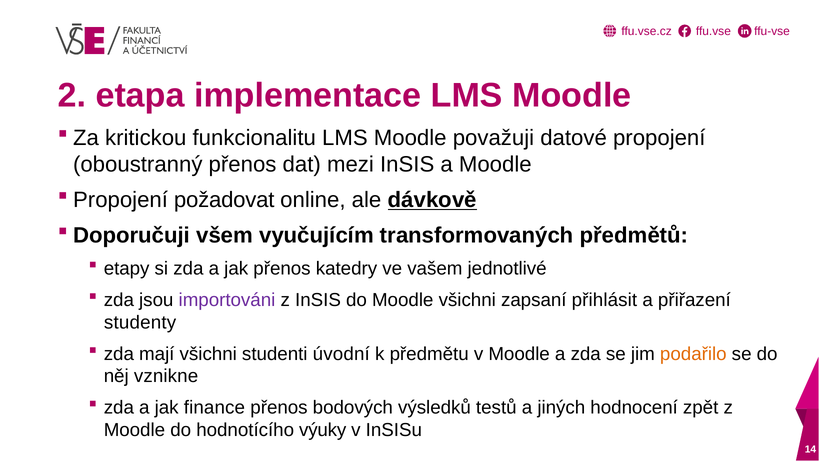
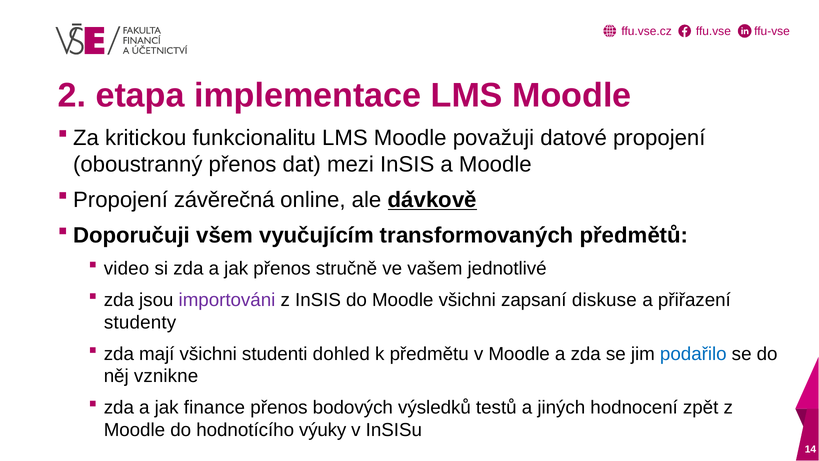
požadovat: požadovat -> závěrečná (224, 200)
etapy: etapy -> video (127, 269)
katedry: katedry -> stručně (346, 269)
přihlásit: přihlásit -> diskuse (604, 300)
úvodní: úvodní -> dohled (341, 354)
podařilo colour: orange -> blue (693, 354)
